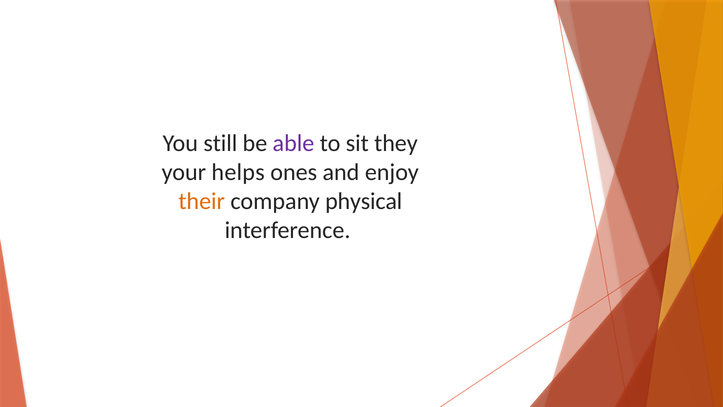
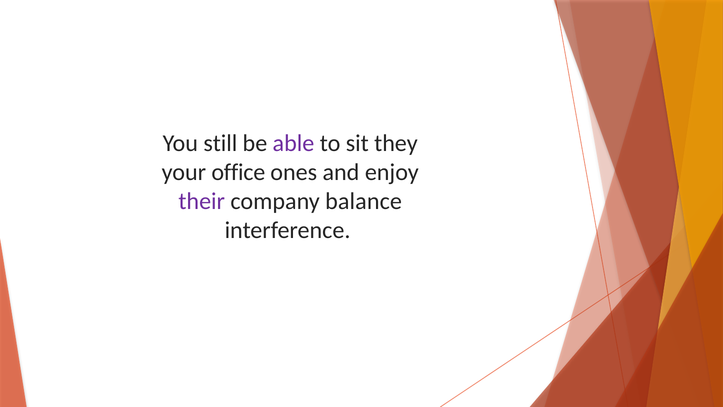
helps: helps -> office (238, 172)
their colour: orange -> purple (202, 201)
physical: physical -> balance (364, 201)
